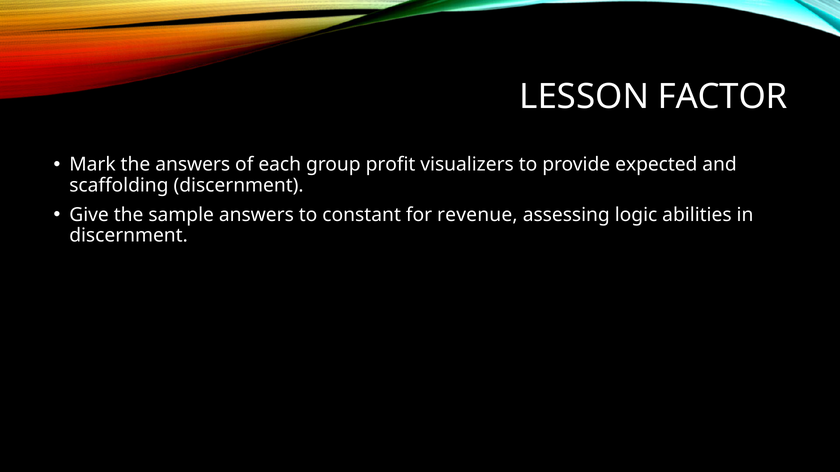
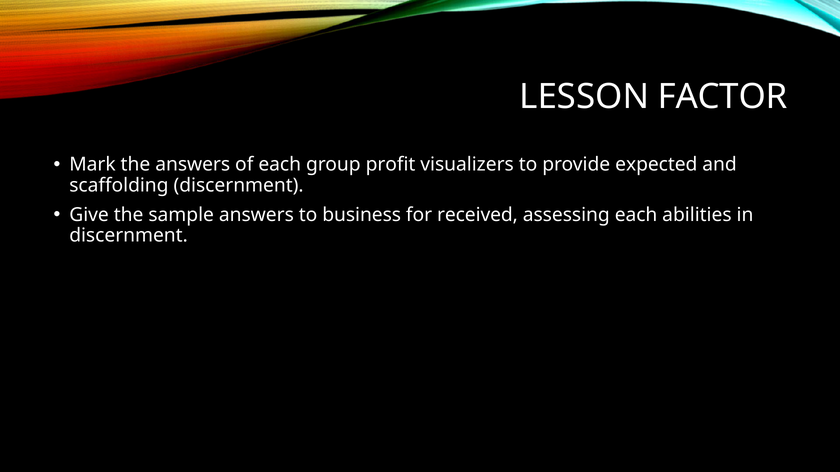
constant: constant -> business (362, 215)
revenue: revenue -> received (477, 215)
assessing logic: logic -> each (636, 215)
